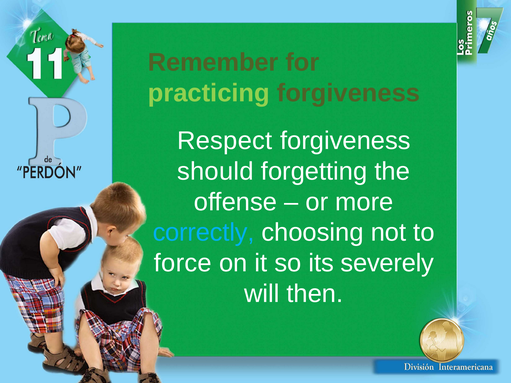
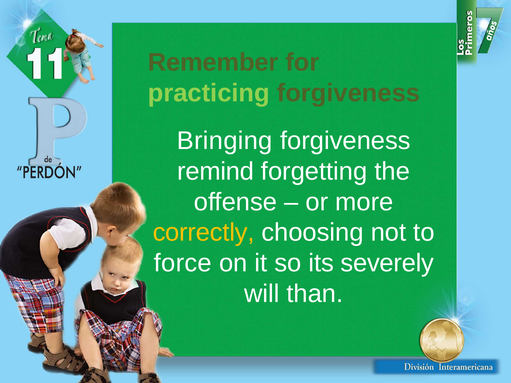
Respect: Respect -> Bringing (225, 141)
should: should -> remind (216, 171)
correctly colour: light blue -> yellow (204, 233)
then: then -> than (315, 294)
